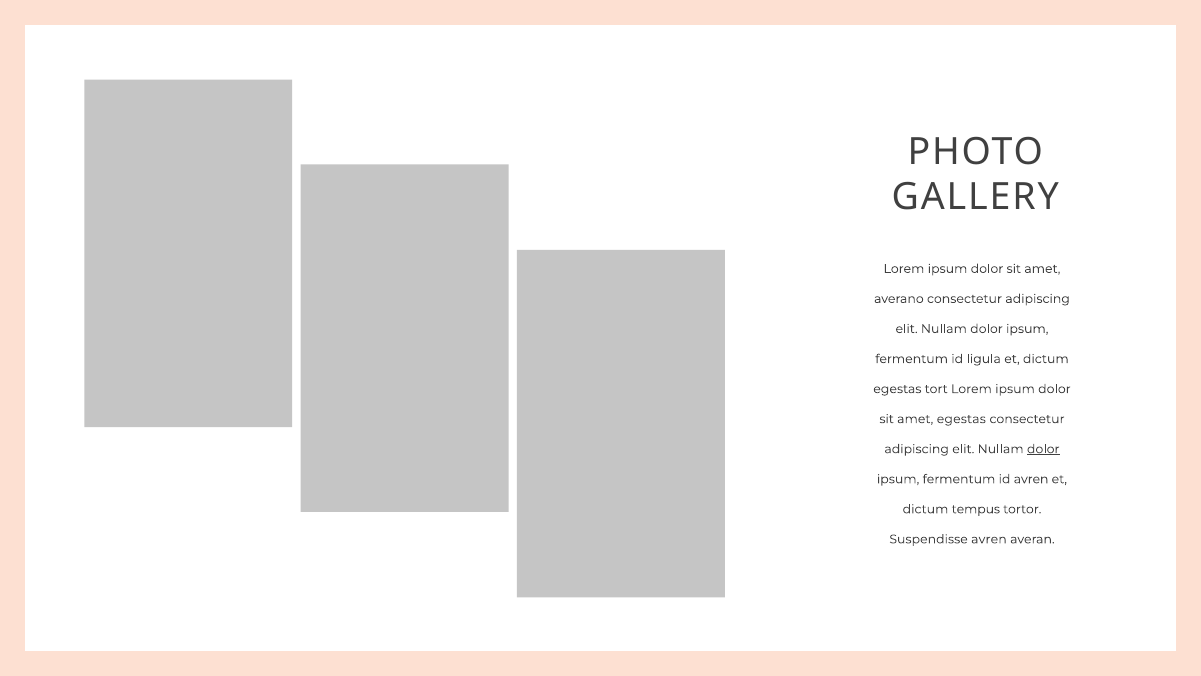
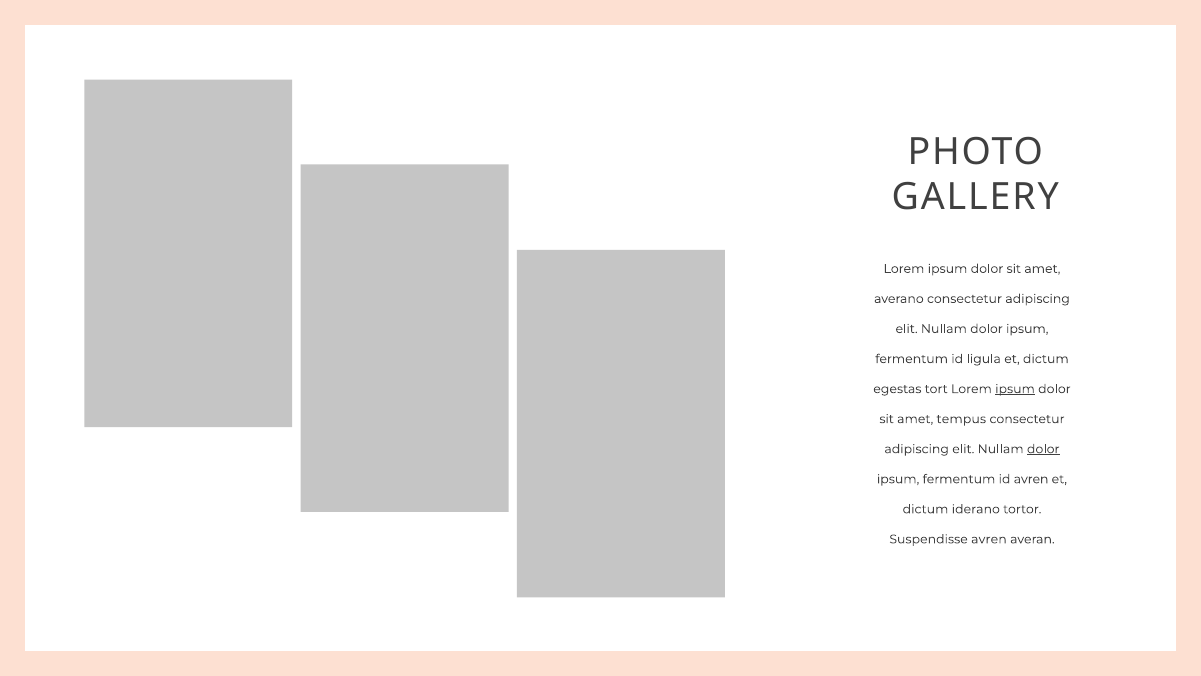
ipsum underline: none -> present (1015, 389)
amet egestas: egestas -> tempus (961, 419)
tempus: tempus -> iderano (976, 509)
